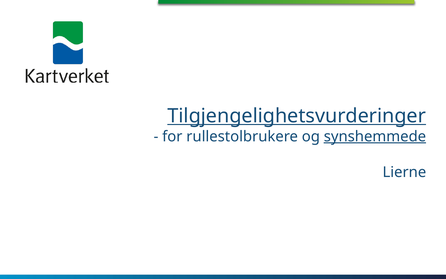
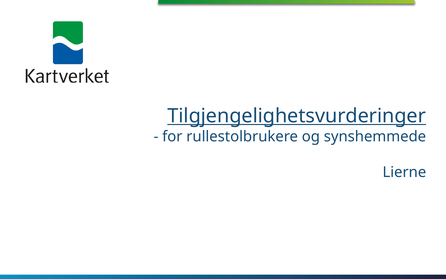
synshemmede underline: present -> none (375, 136)
